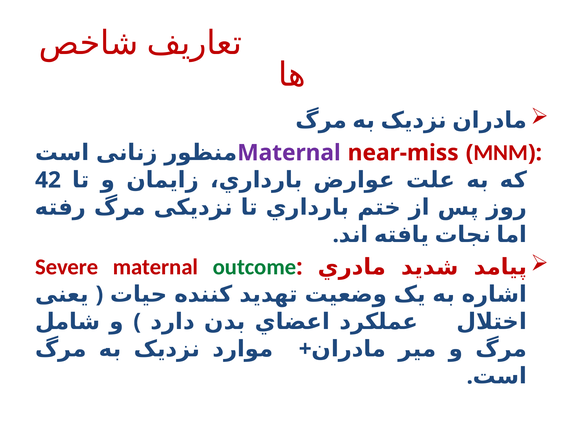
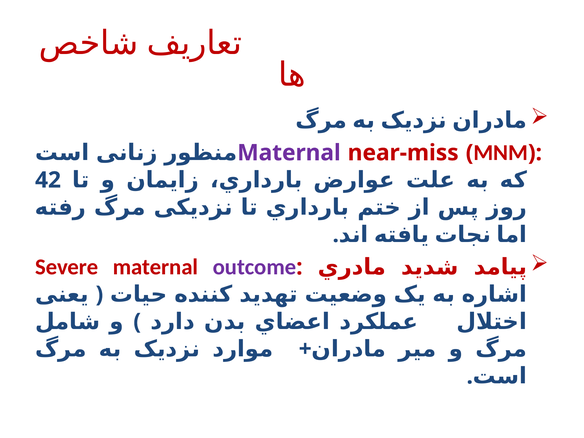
outcome colour: green -> purple (255, 267)
